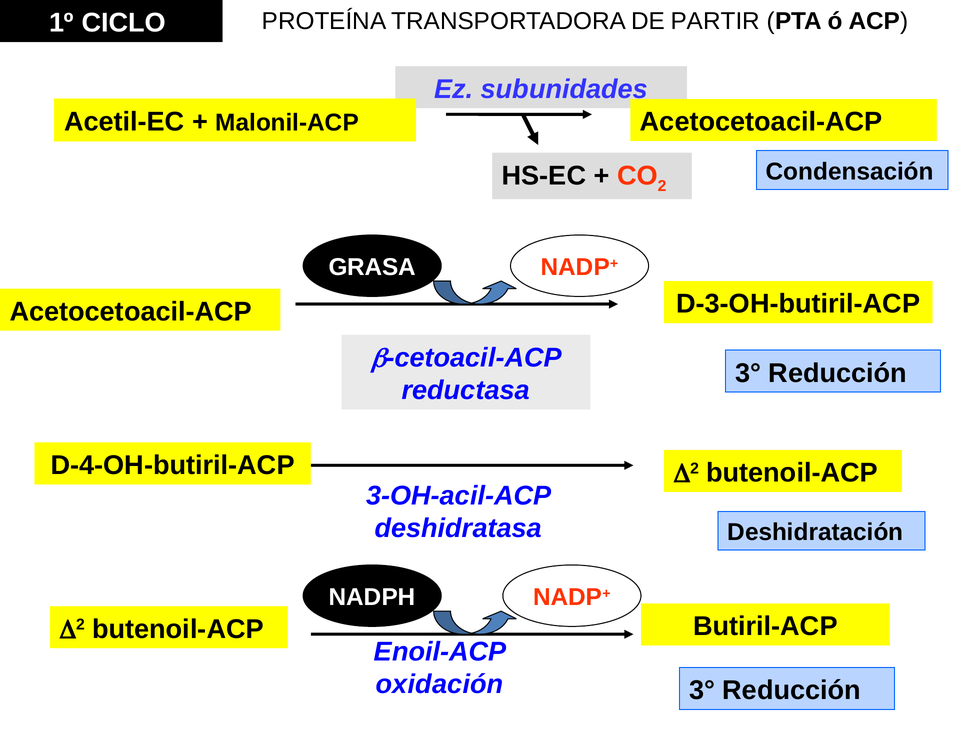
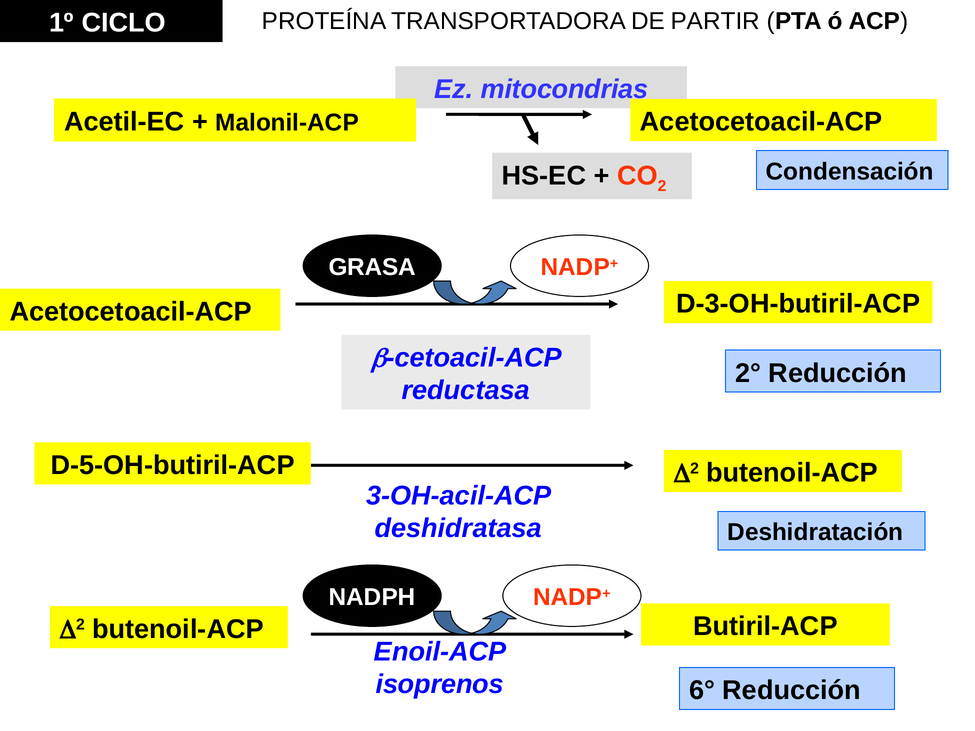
subunidades: subunidades -> mitocondrias (565, 89)
3°: 3° -> 2° (748, 373)
D-4-OH-butiril-ACP: D-4-OH-butiril-ACP -> D-5-OH-butiril-ACP (173, 465)
oxidación: oxidación -> isoprenos (440, 685)
3°: 3° -> 6° (702, 691)
